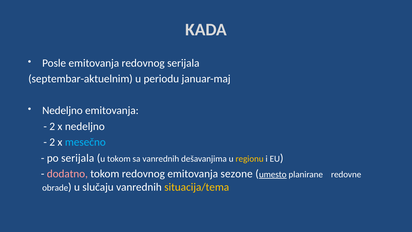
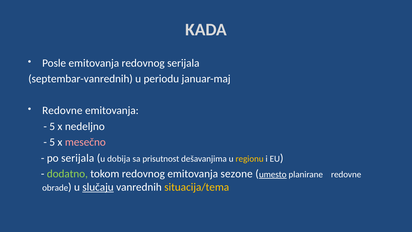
septembar-aktuelnim: septembar-aktuelnim -> septembar-vanrednih (80, 79)
Nedeljno: Nedeljno -> Redovne (62, 110)
2: 2 -> 5 (52, 126)
2: 2 -> 5 (52, 142)
mesečno colour: light blue -> pink (85, 142)
u tokom: tokom -> dobija (119, 159)
sa vanrednih: vanrednih -> prisutnost (161, 159)
dodatno colour: pink -> light green (67, 174)
slučaju underline: none -> present (98, 187)
